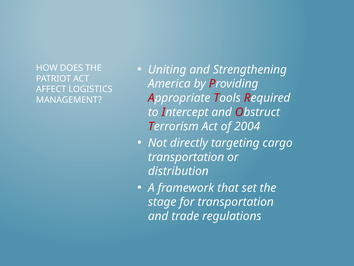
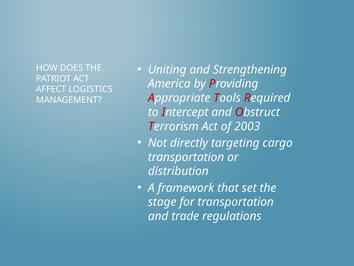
2004: 2004 -> 2003 (247, 126)
